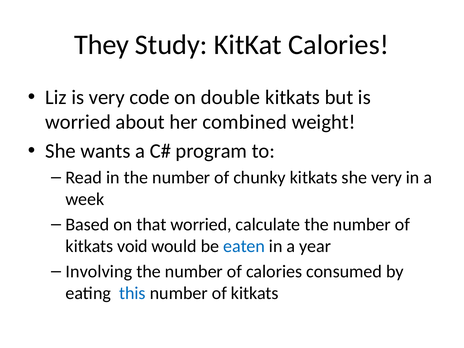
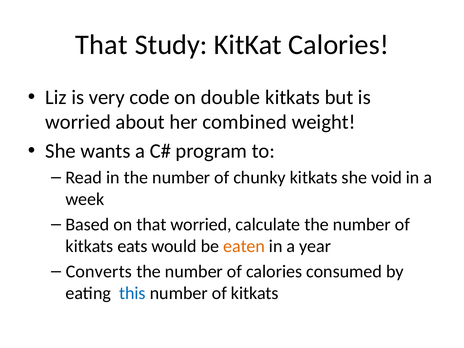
They: They -> That (101, 45)
she very: very -> void (387, 178)
void: void -> eats (132, 246)
eaten colour: blue -> orange (244, 246)
Involving: Involving -> Converts (99, 272)
